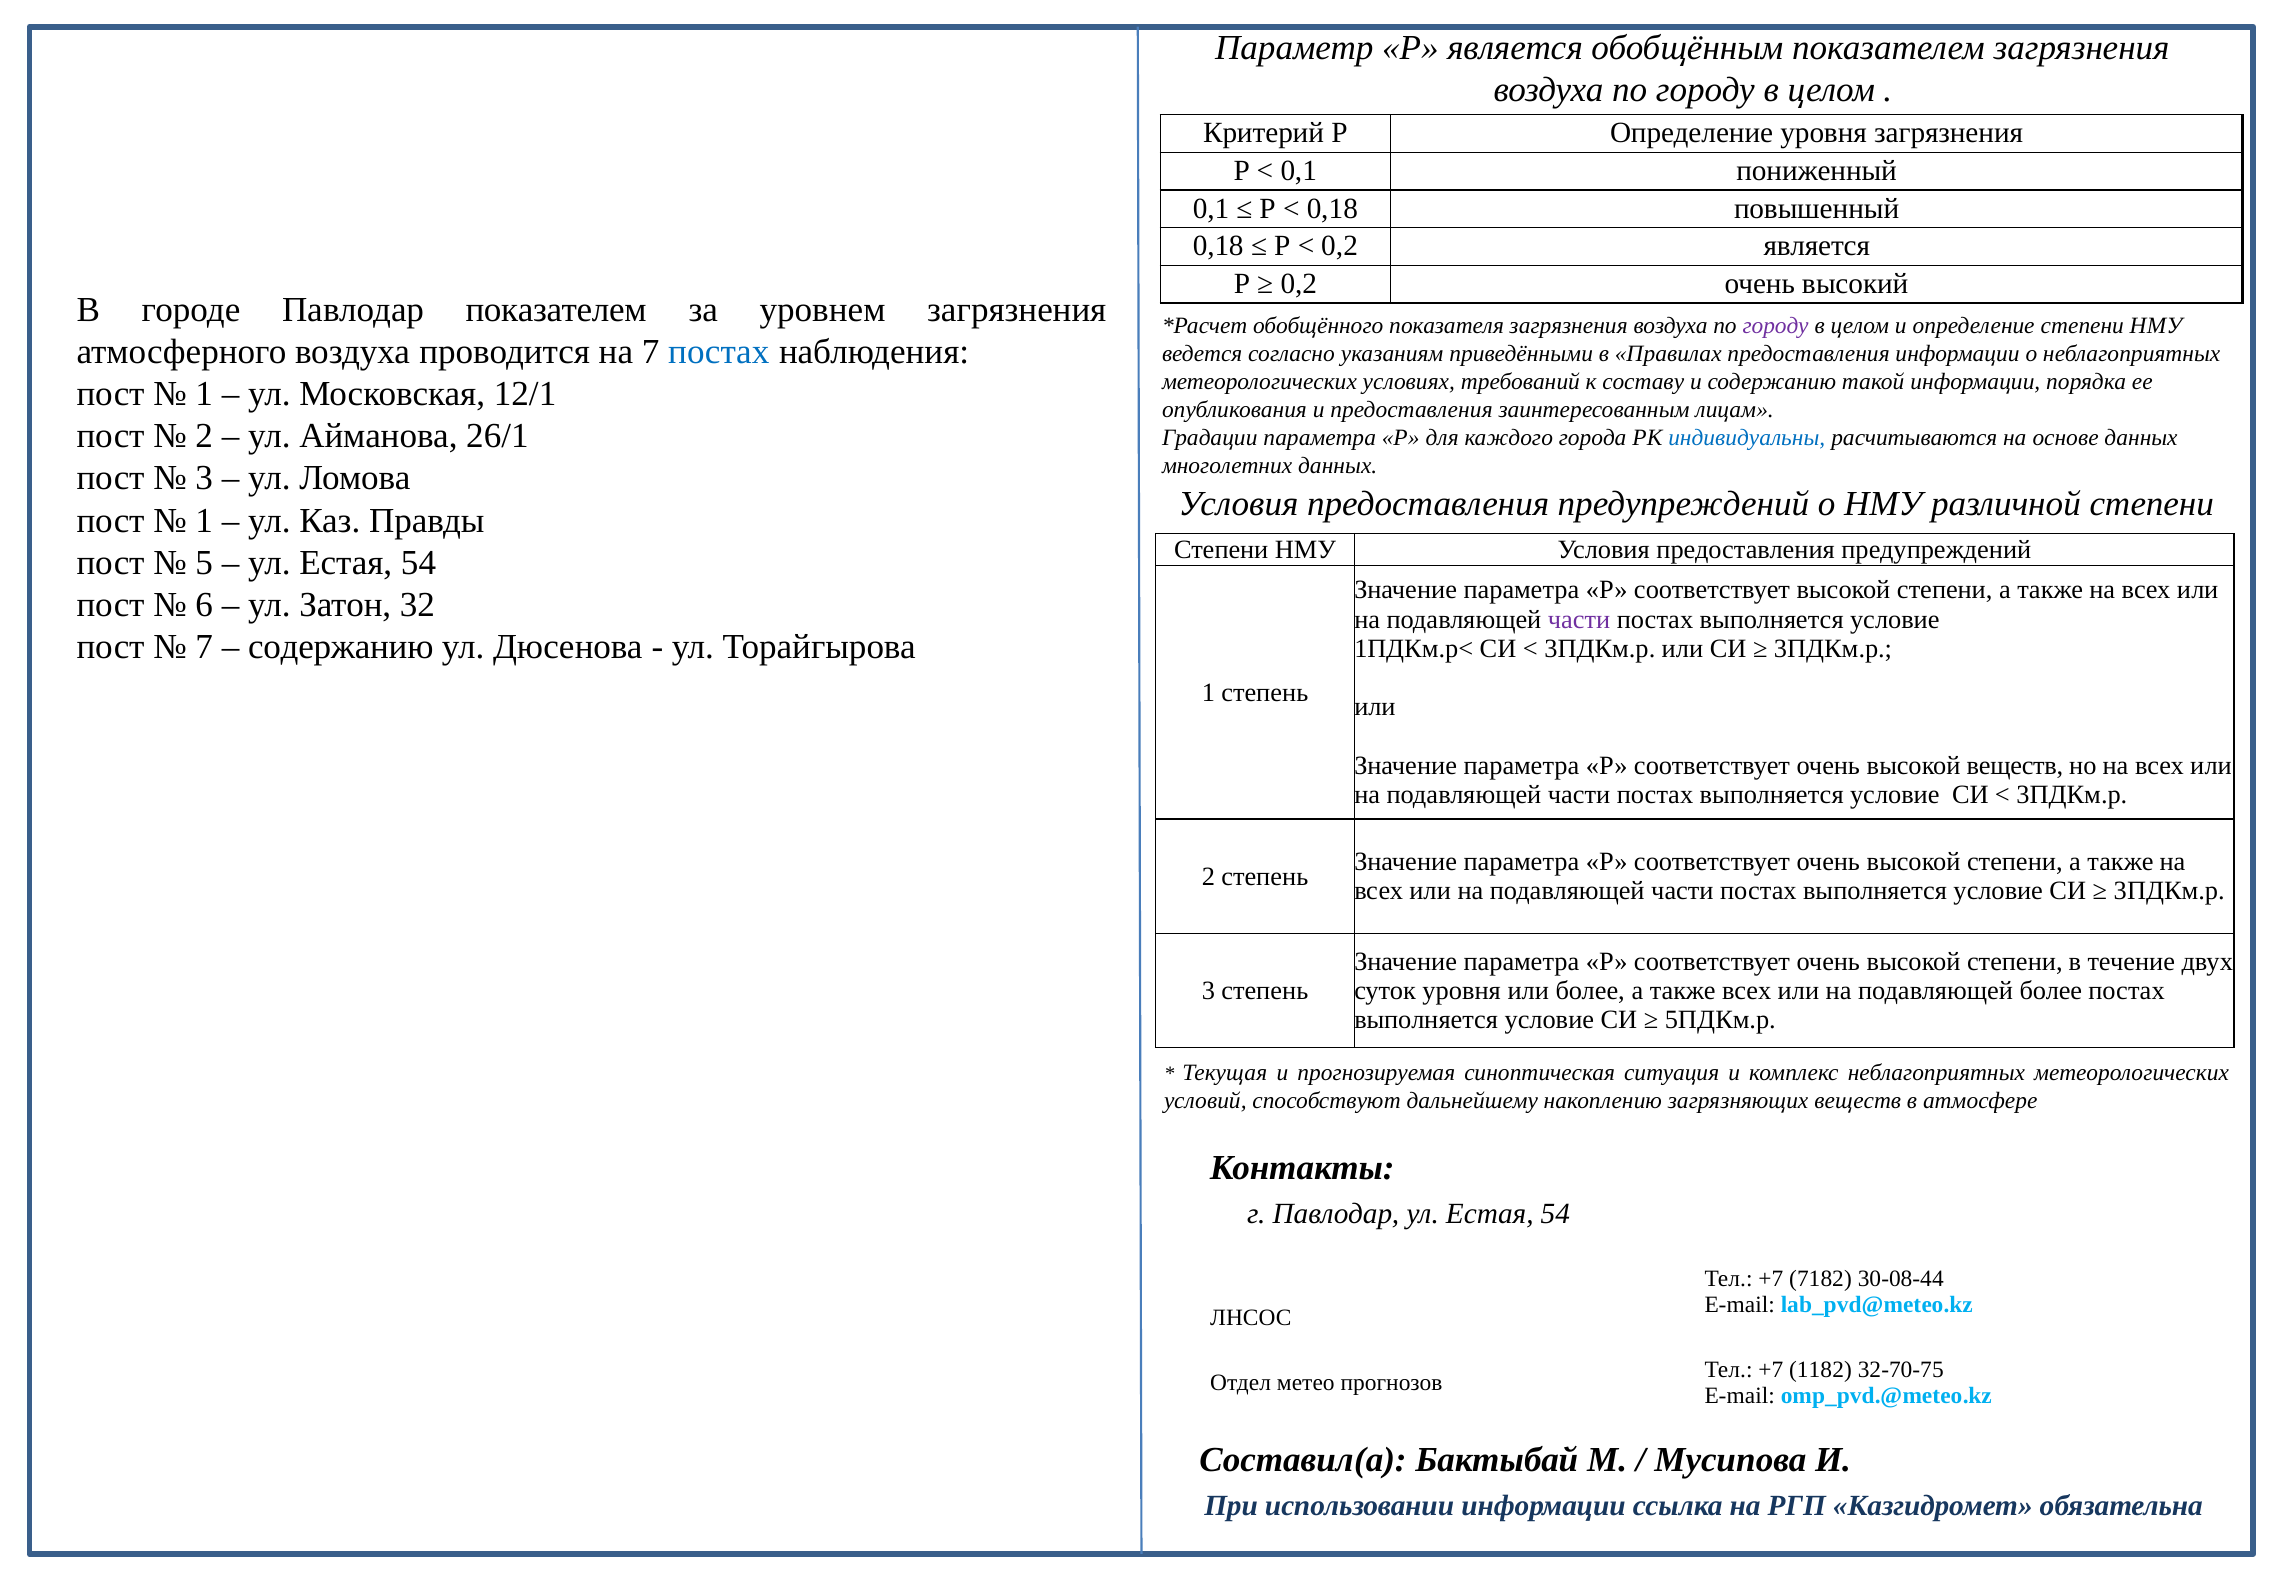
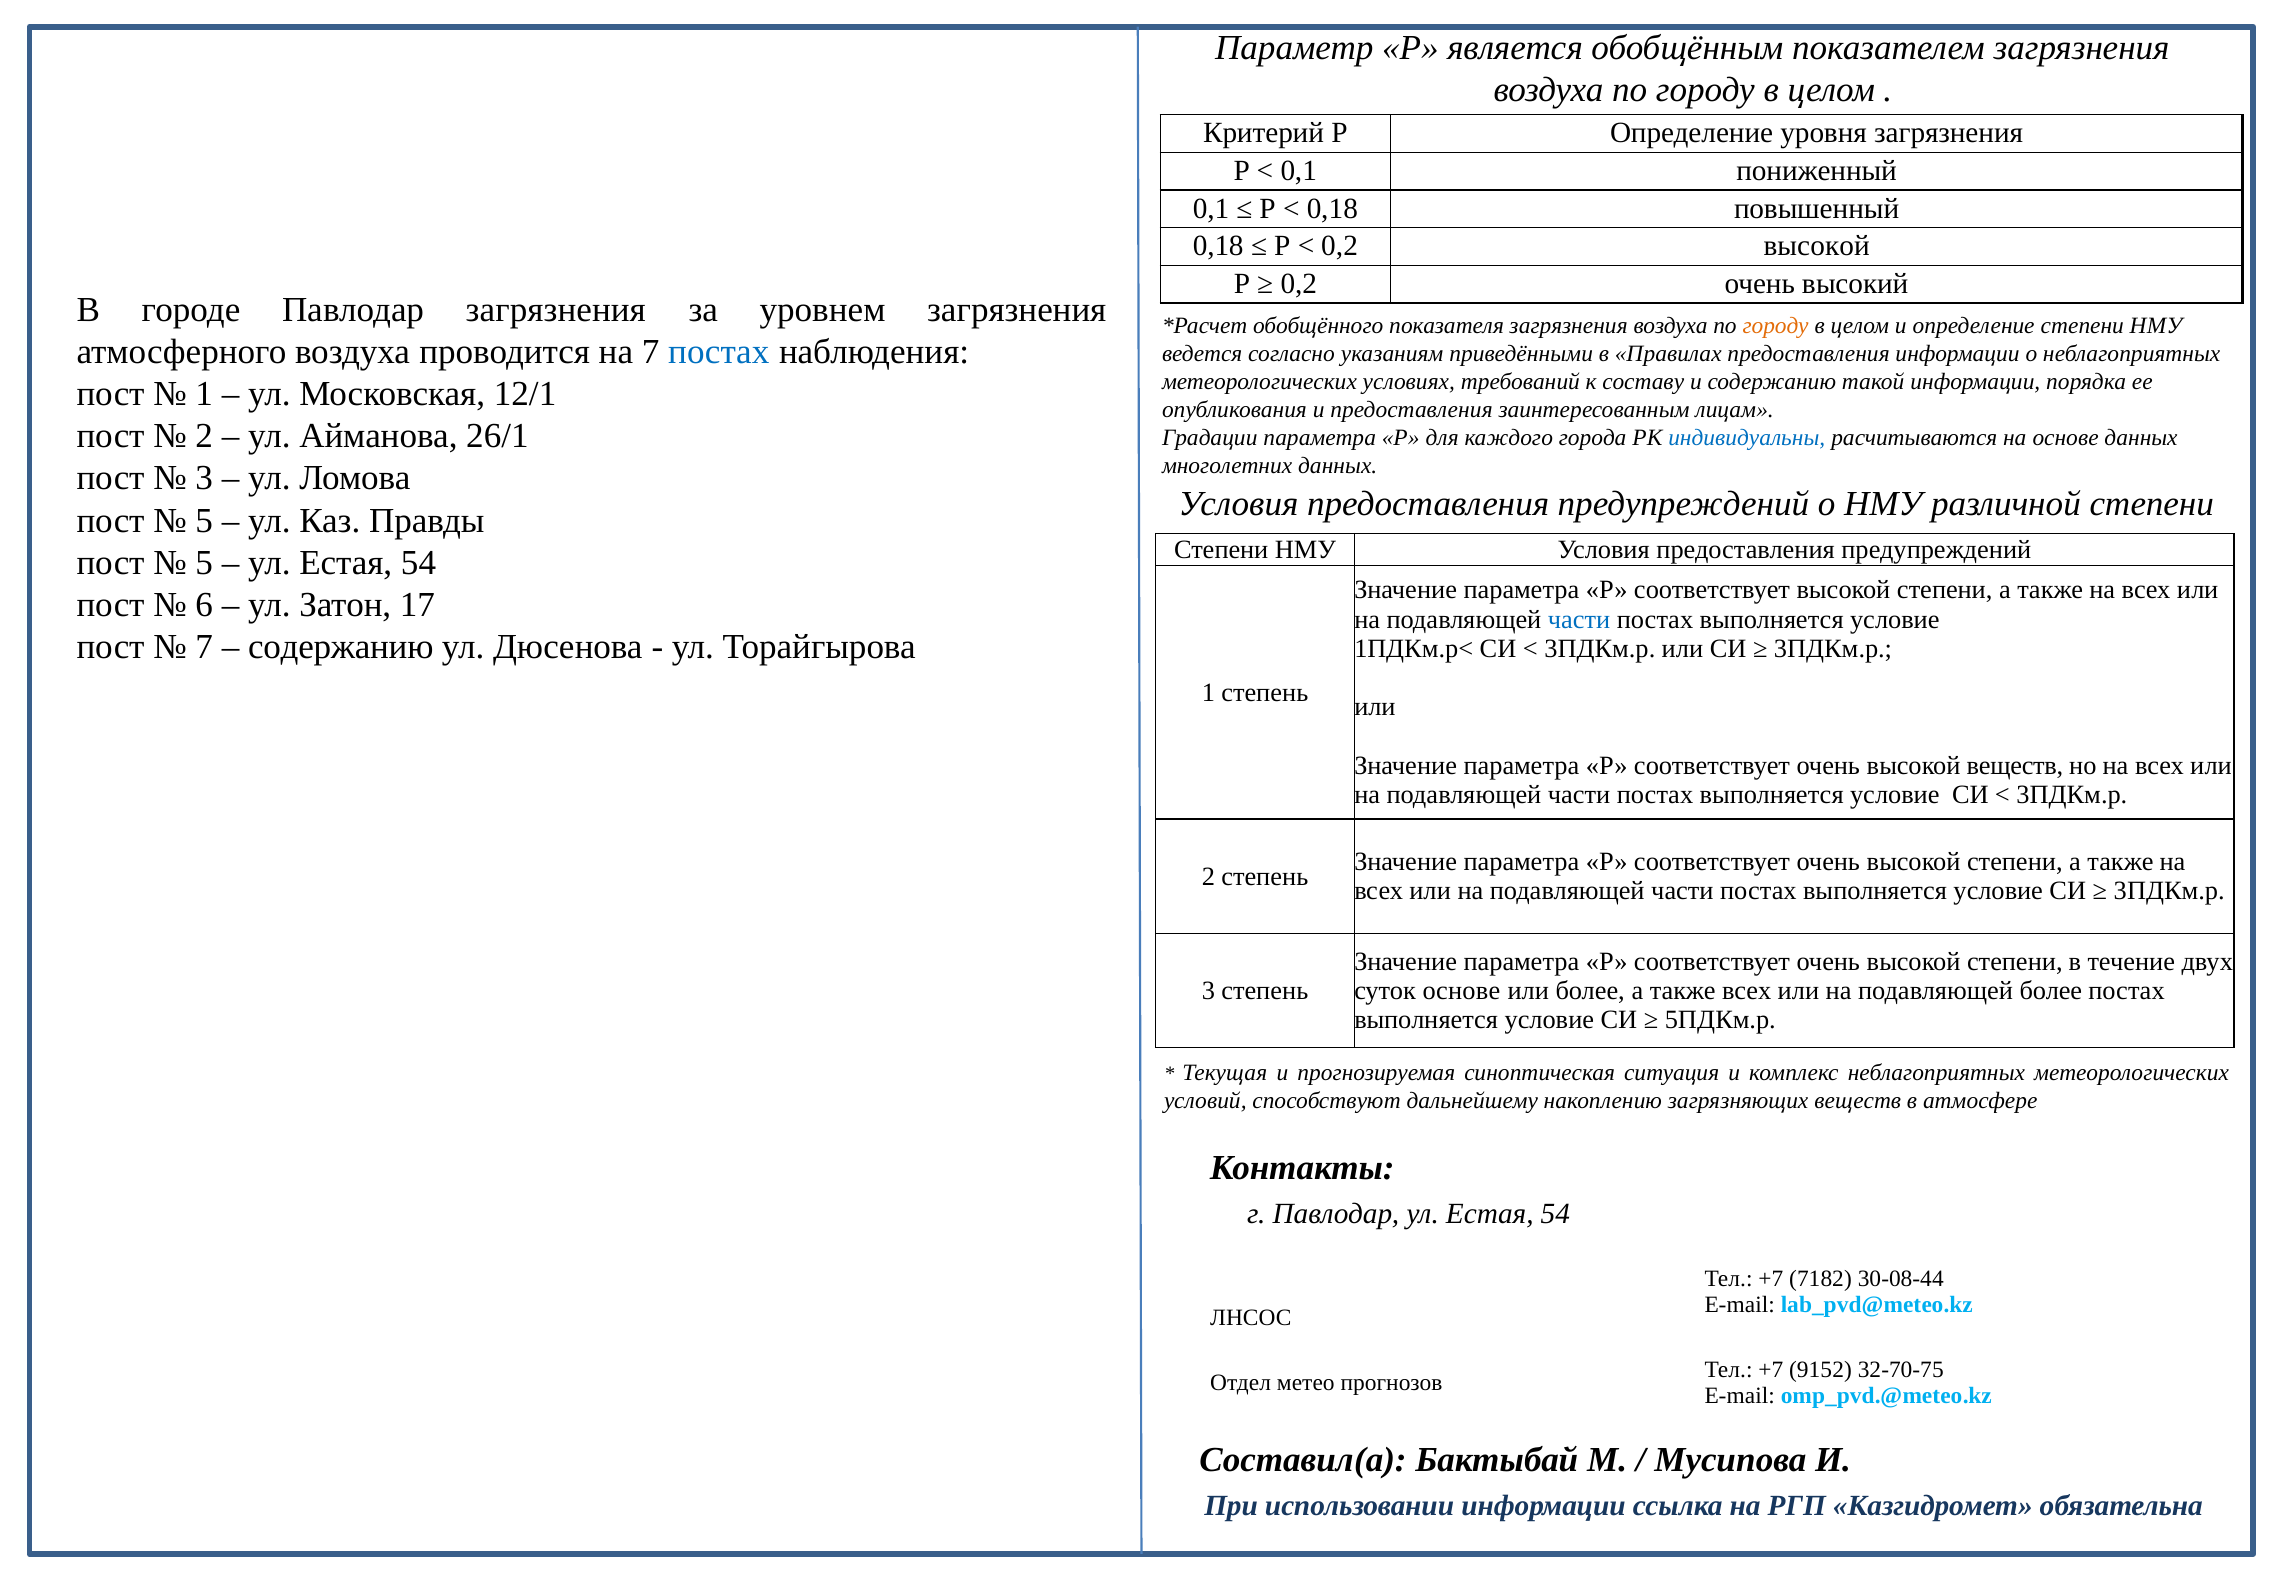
0,2 является: является -> высокой (1817, 246)
Павлодар показателем: показателем -> загрязнения (556, 310)
городу colour: purple -> orange (1776, 326)
1: 1 -> 5 (204, 520)
32: 32 -> 17 (417, 605)
части colour: purple -> blue (1579, 619)
суток уровня: уровня -> основе (1461, 990)
1182: 1182 -> 9152 (1820, 1369)
